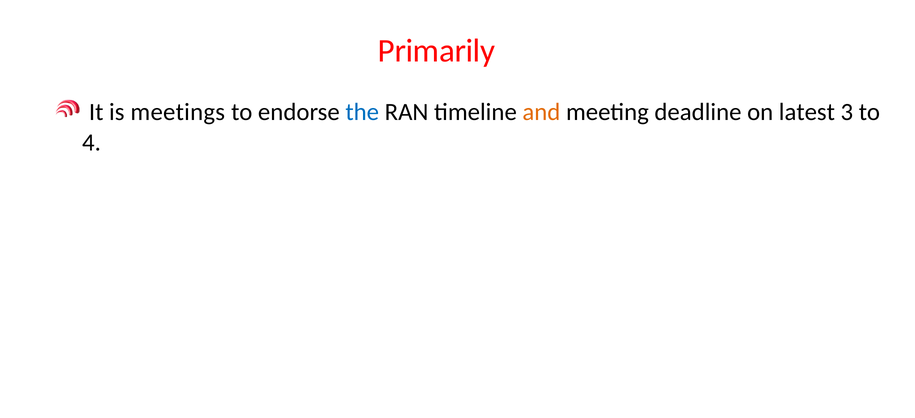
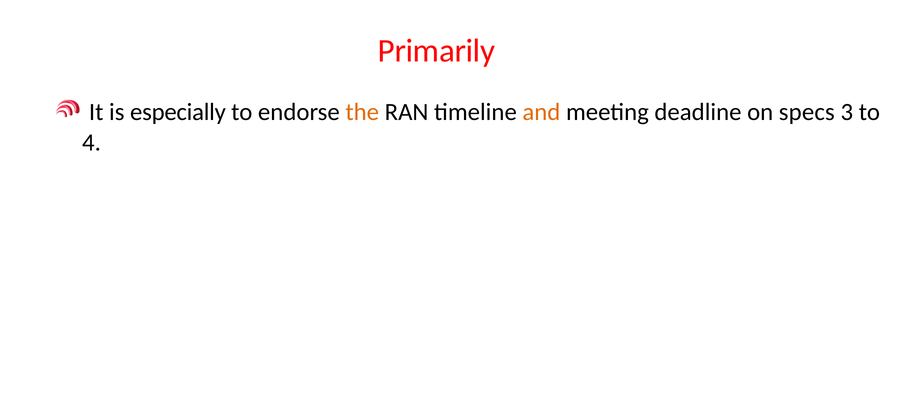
meetings: meetings -> especially (178, 112)
the colour: blue -> orange (362, 112)
latest: latest -> specs (807, 112)
